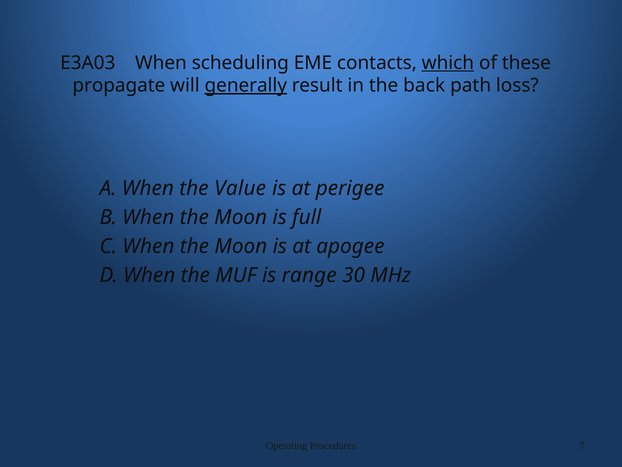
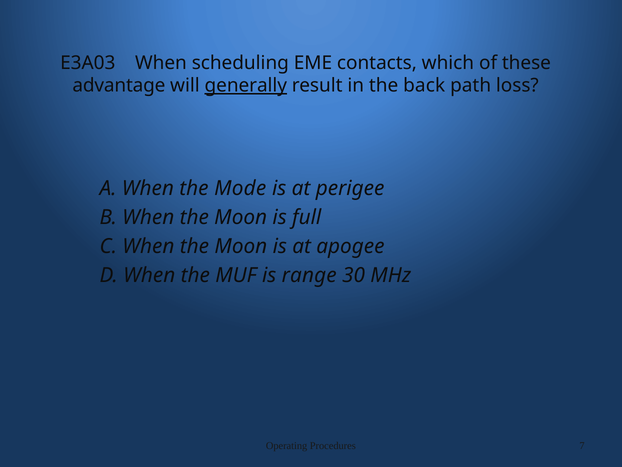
which underline: present -> none (448, 63)
propagate: propagate -> advantage (119, 86)
Value: Value -> Mode (240, 188)
